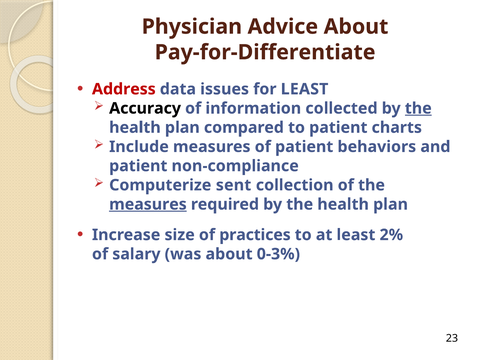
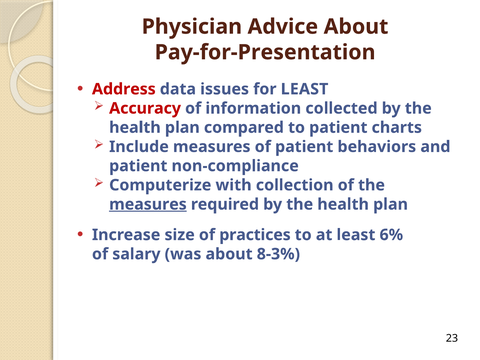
Pay-for-Differentiate: Pay-for-Differentiate -> Pay-for-Presentation (265, 52)
Accuracy colour: black -> red (145, 108)
the underline: present -> none (418, 108)
sent: sent -> with (234, 185)
2%: 2% -> 6% (391, 235)
0-3%: 0-3% -> 8-3% (278, 254)
